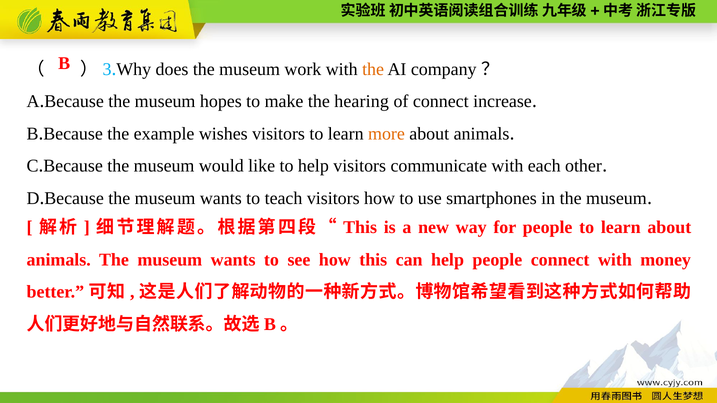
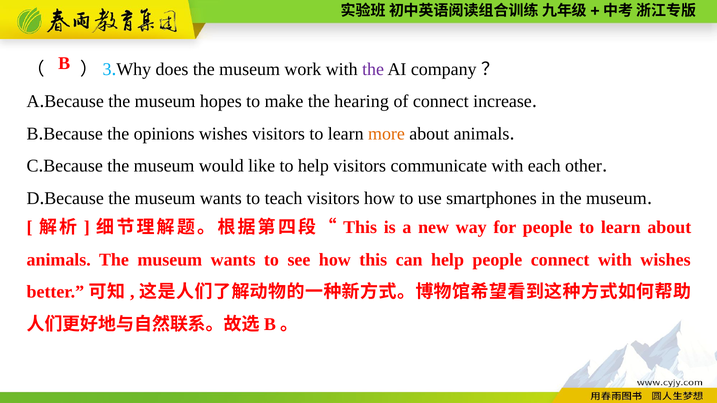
the colour: orange -> purple (373, 69)
example: example -> opinions (164, 134)
with money: money -> wishes (666, 260)
